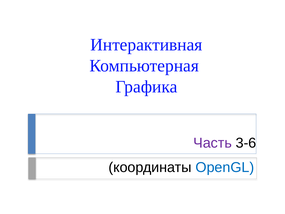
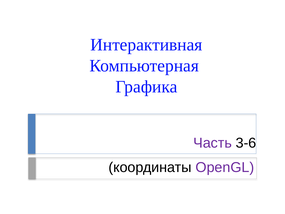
OpenGL colour: blue -> purple (225, 167)
